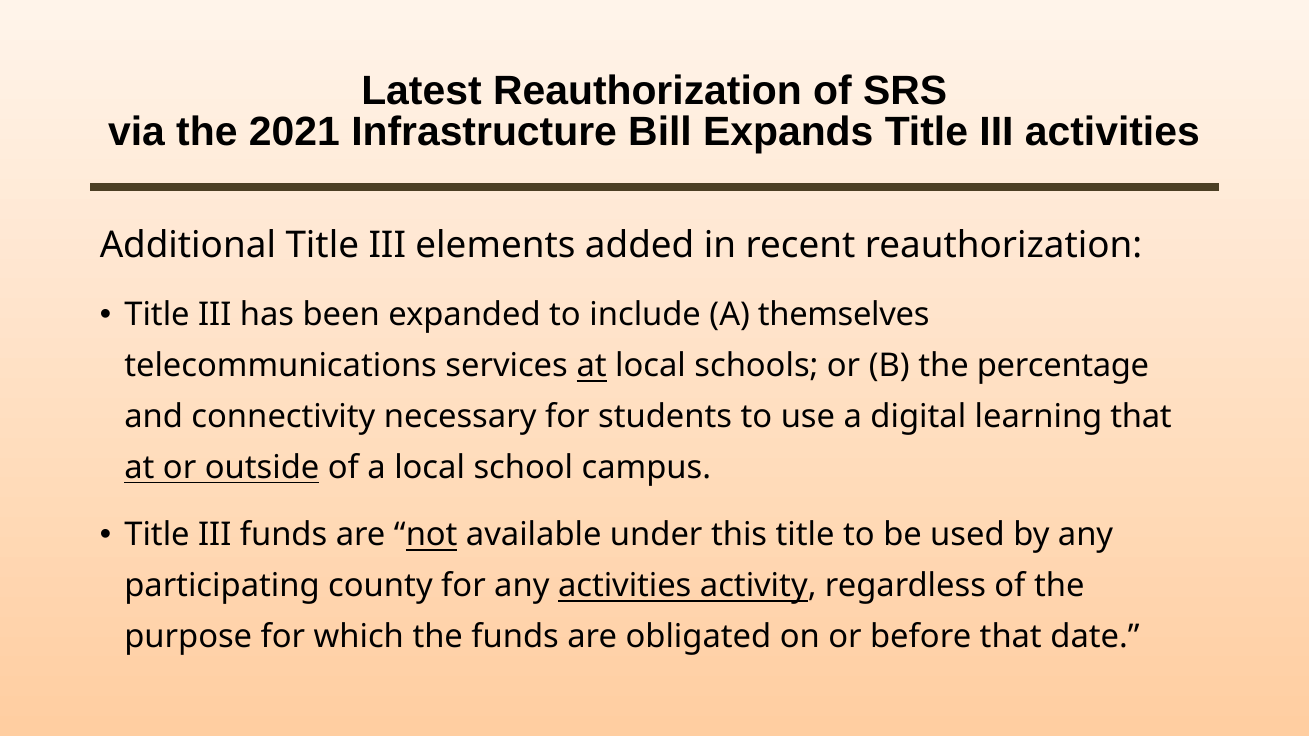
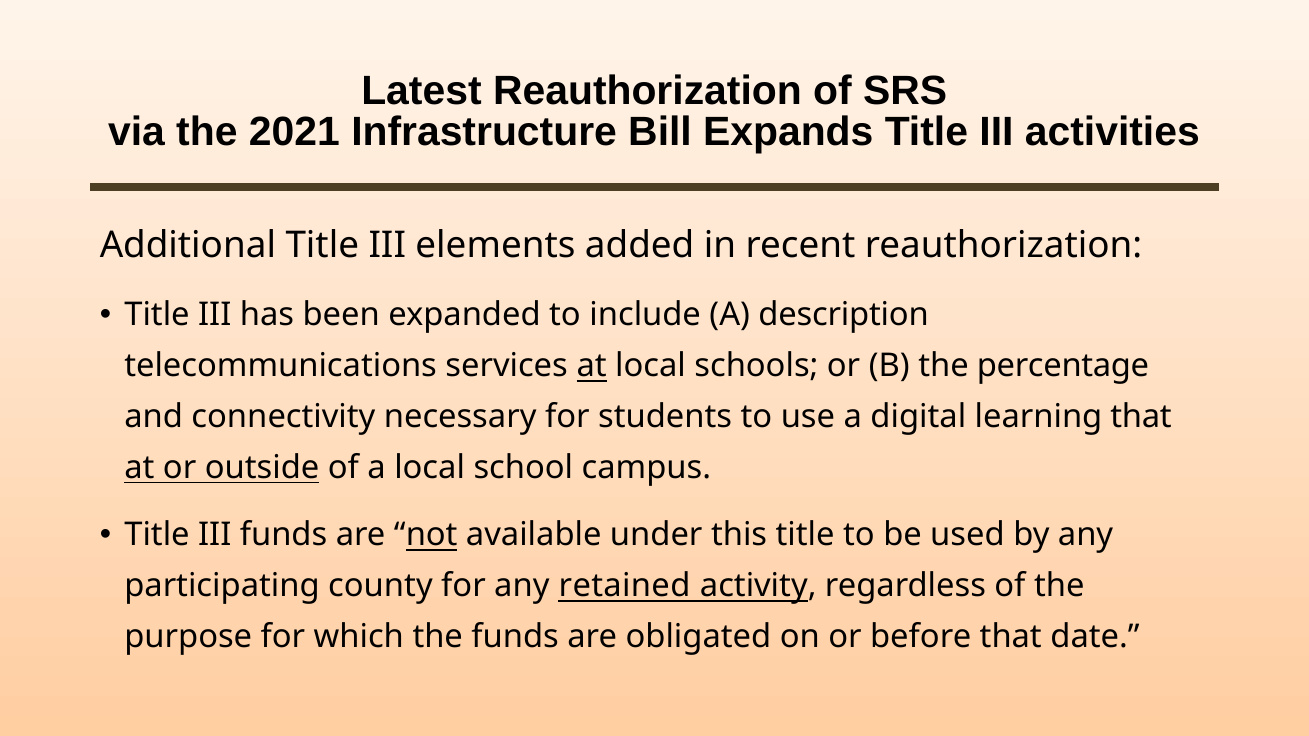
themselves: themselves -> description (844, 315)
any activities: activities -> retained (625, 586)
